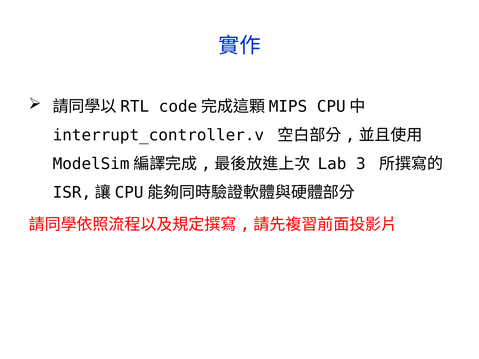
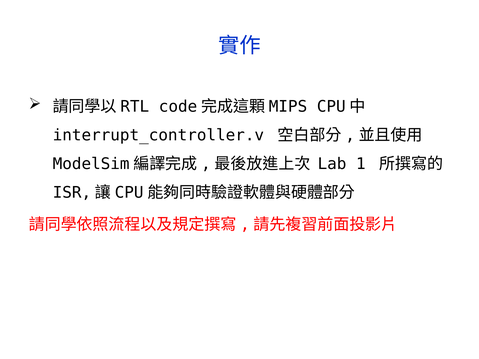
3: 3 -> 1 (361, 164)
